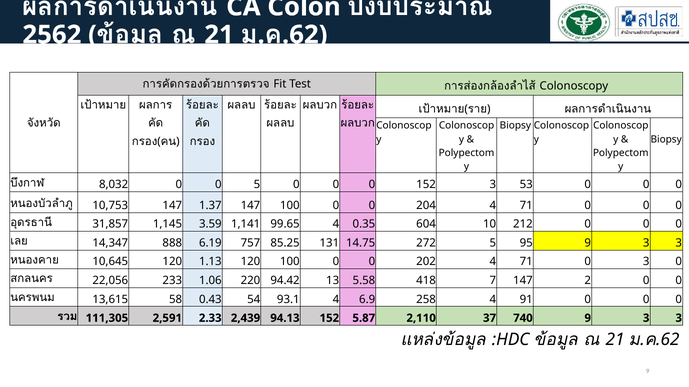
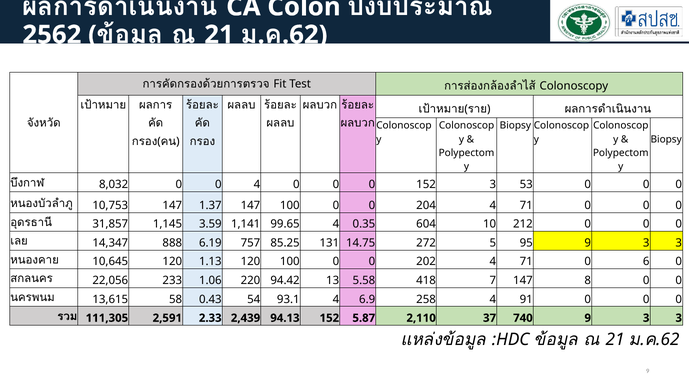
5: 5 -> 4 (257, 185)
0 3: 3 -> 6 (646, 262)
2: 2 -> 8 (588, 281)
